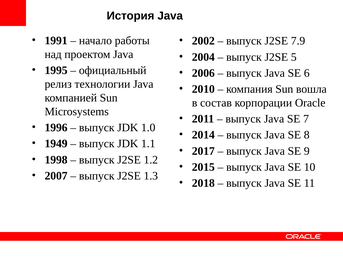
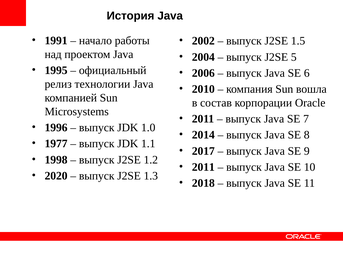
7.9: 7.9 -> 1.5 (298, 41)
1949: 1949 -> 1977 (56, 143)
2015: 2015 -> 2011 (203, 167)
2007: 2007 -> 2020 (56, 175)
